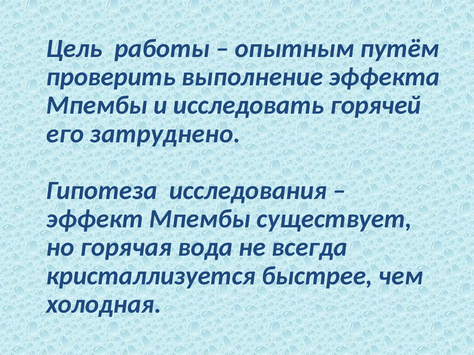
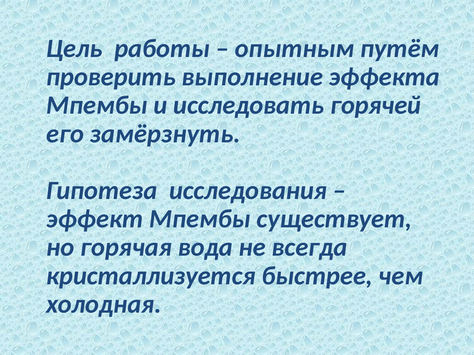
затруднено: затруднено -> замёрзнуть (165, 134)
